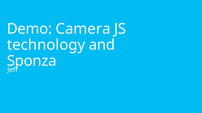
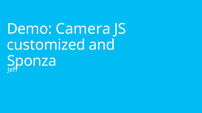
technology: technology -> customized (46, 45)
